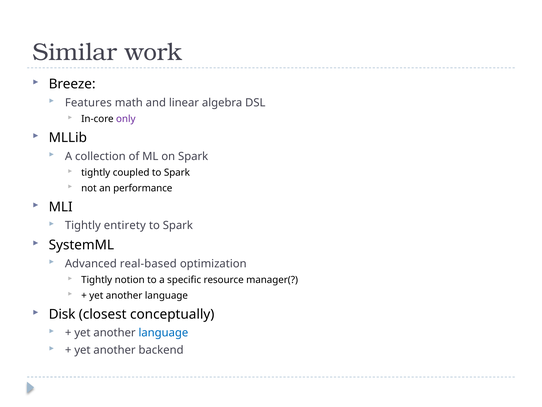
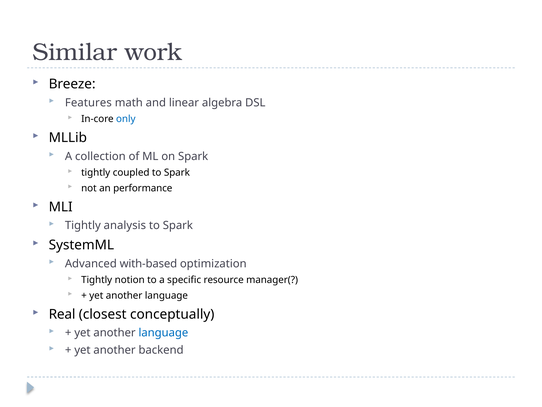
only colour: purple -> blue (126, 119)
entirety: entirety -> analysis (125, 225)
real-based: real-based -> with-based (148, 263)
Disk: Disk -> Real (62, 314)
